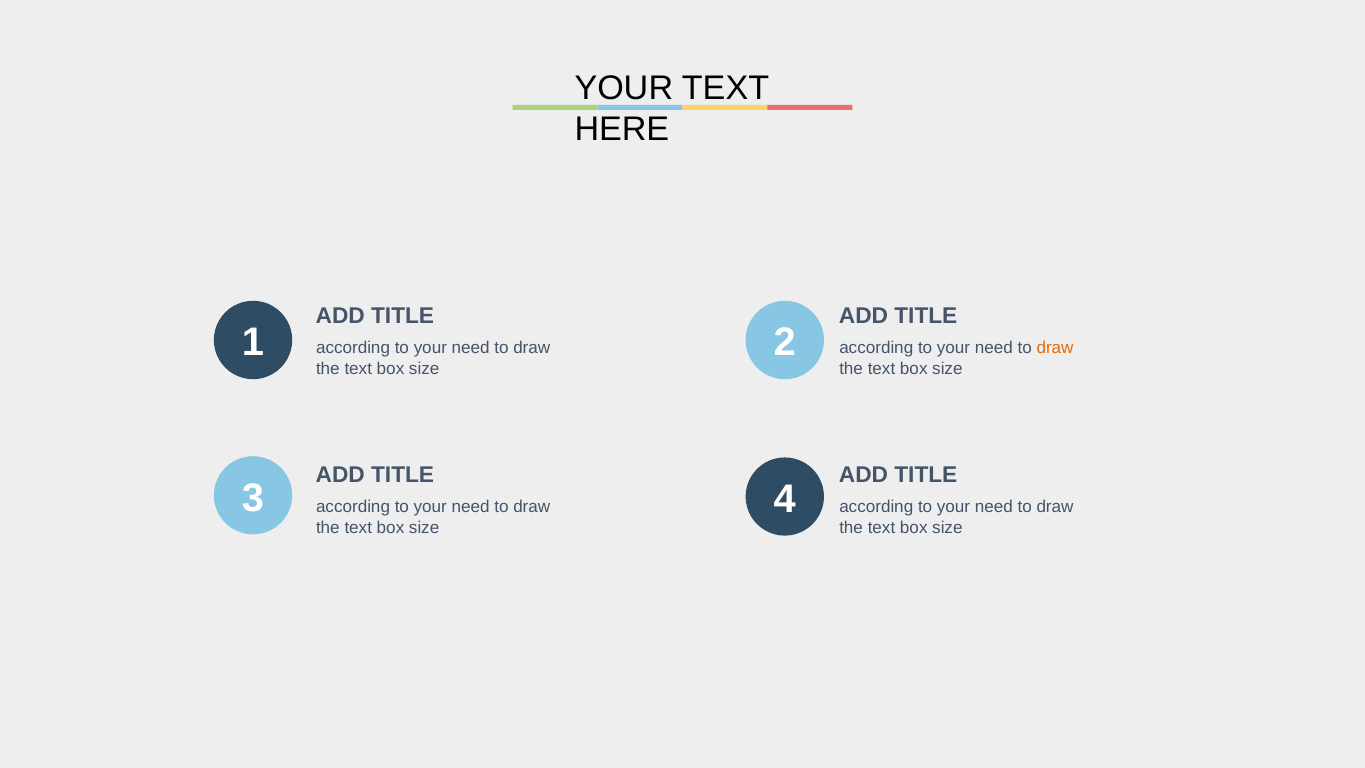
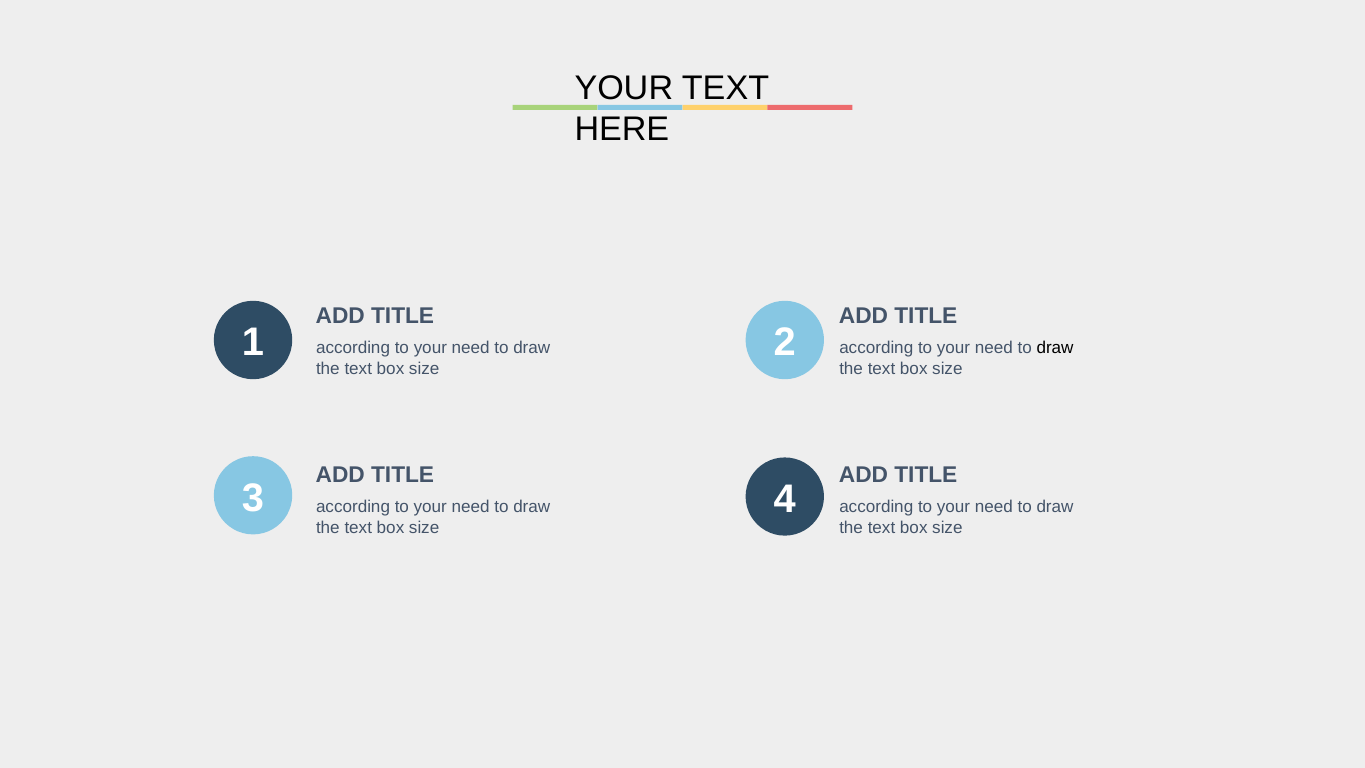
draw colour: orange -> black (1055, 348)
